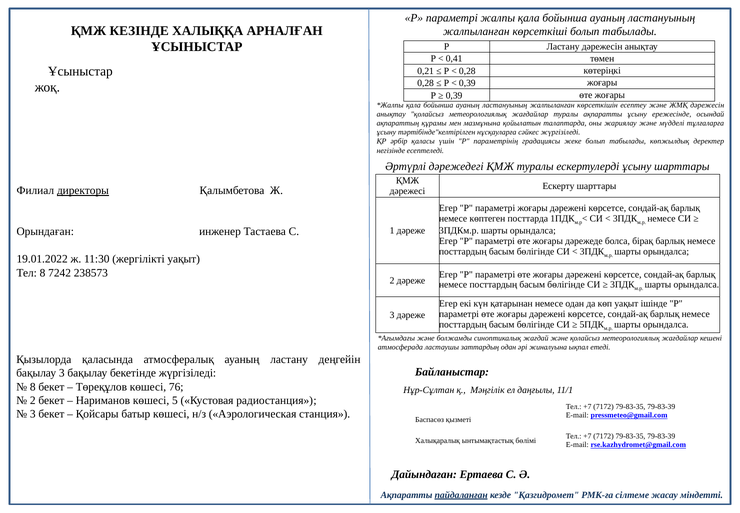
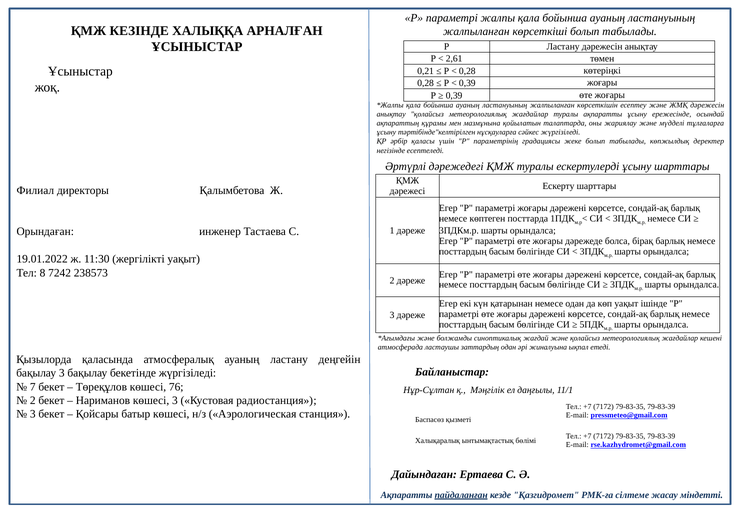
0,41: 0,41 -> 2,61 (454, 59)
директоры underline: present -> none (83, 190)
8: 8 -> 7 (33, 386)
көшесі 5: 5 -> 3 (175, 400)
